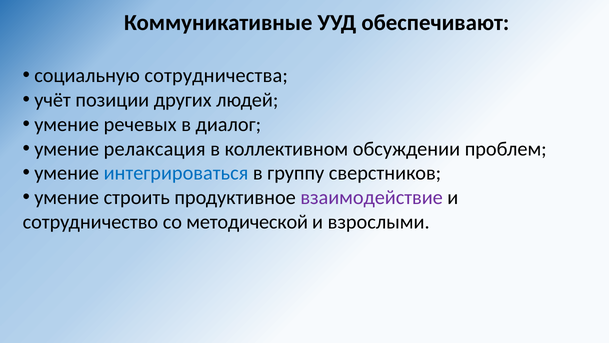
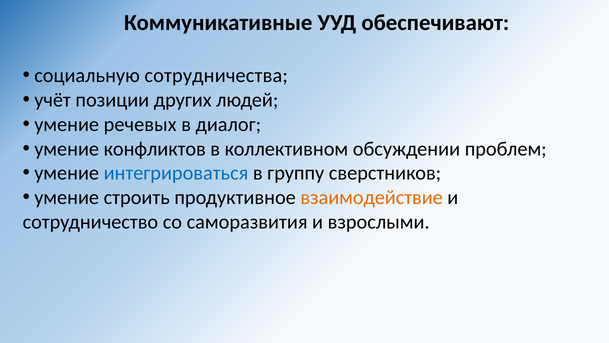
релаксация: релаксация -> конфликтов (155, 149)
взаимодействие colour: purple -> orange (372, 197)
методической: методической -> саморазвития (247, 222)
